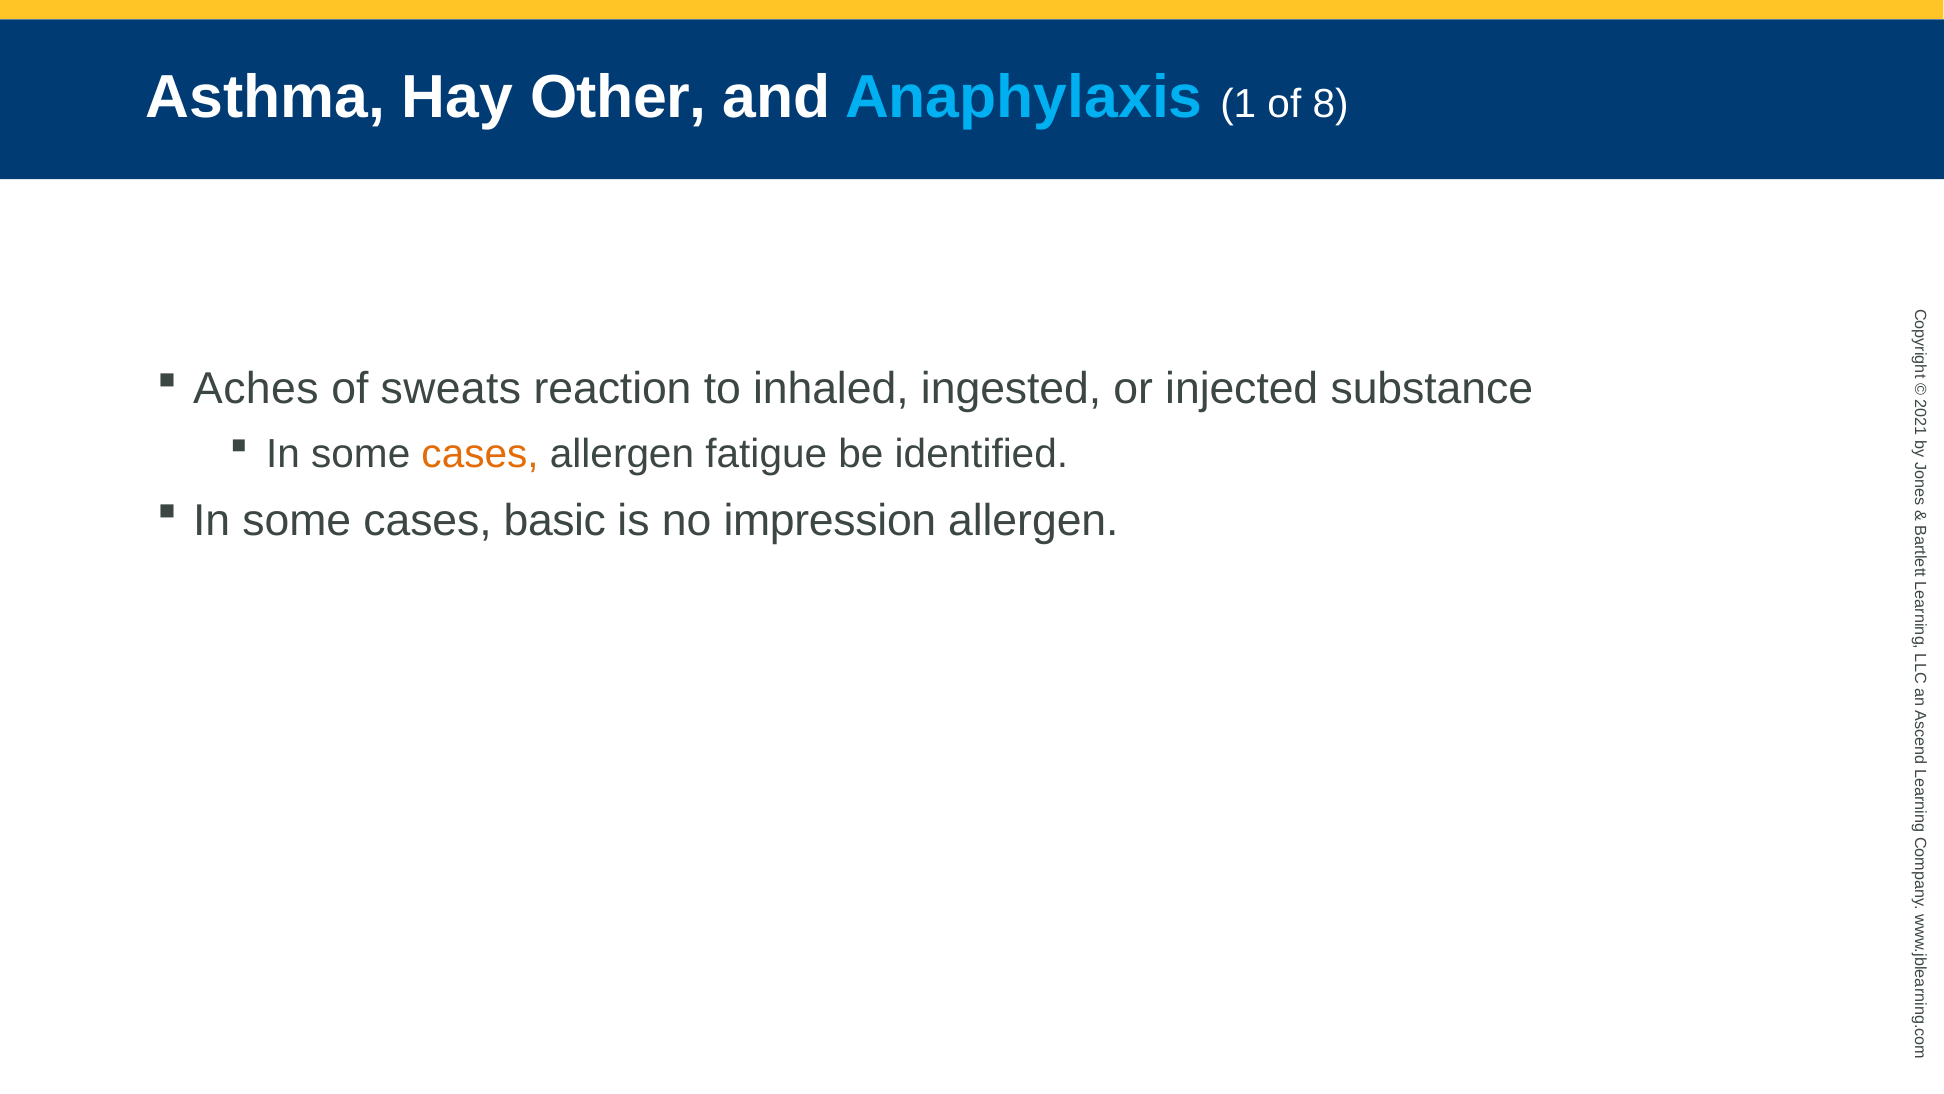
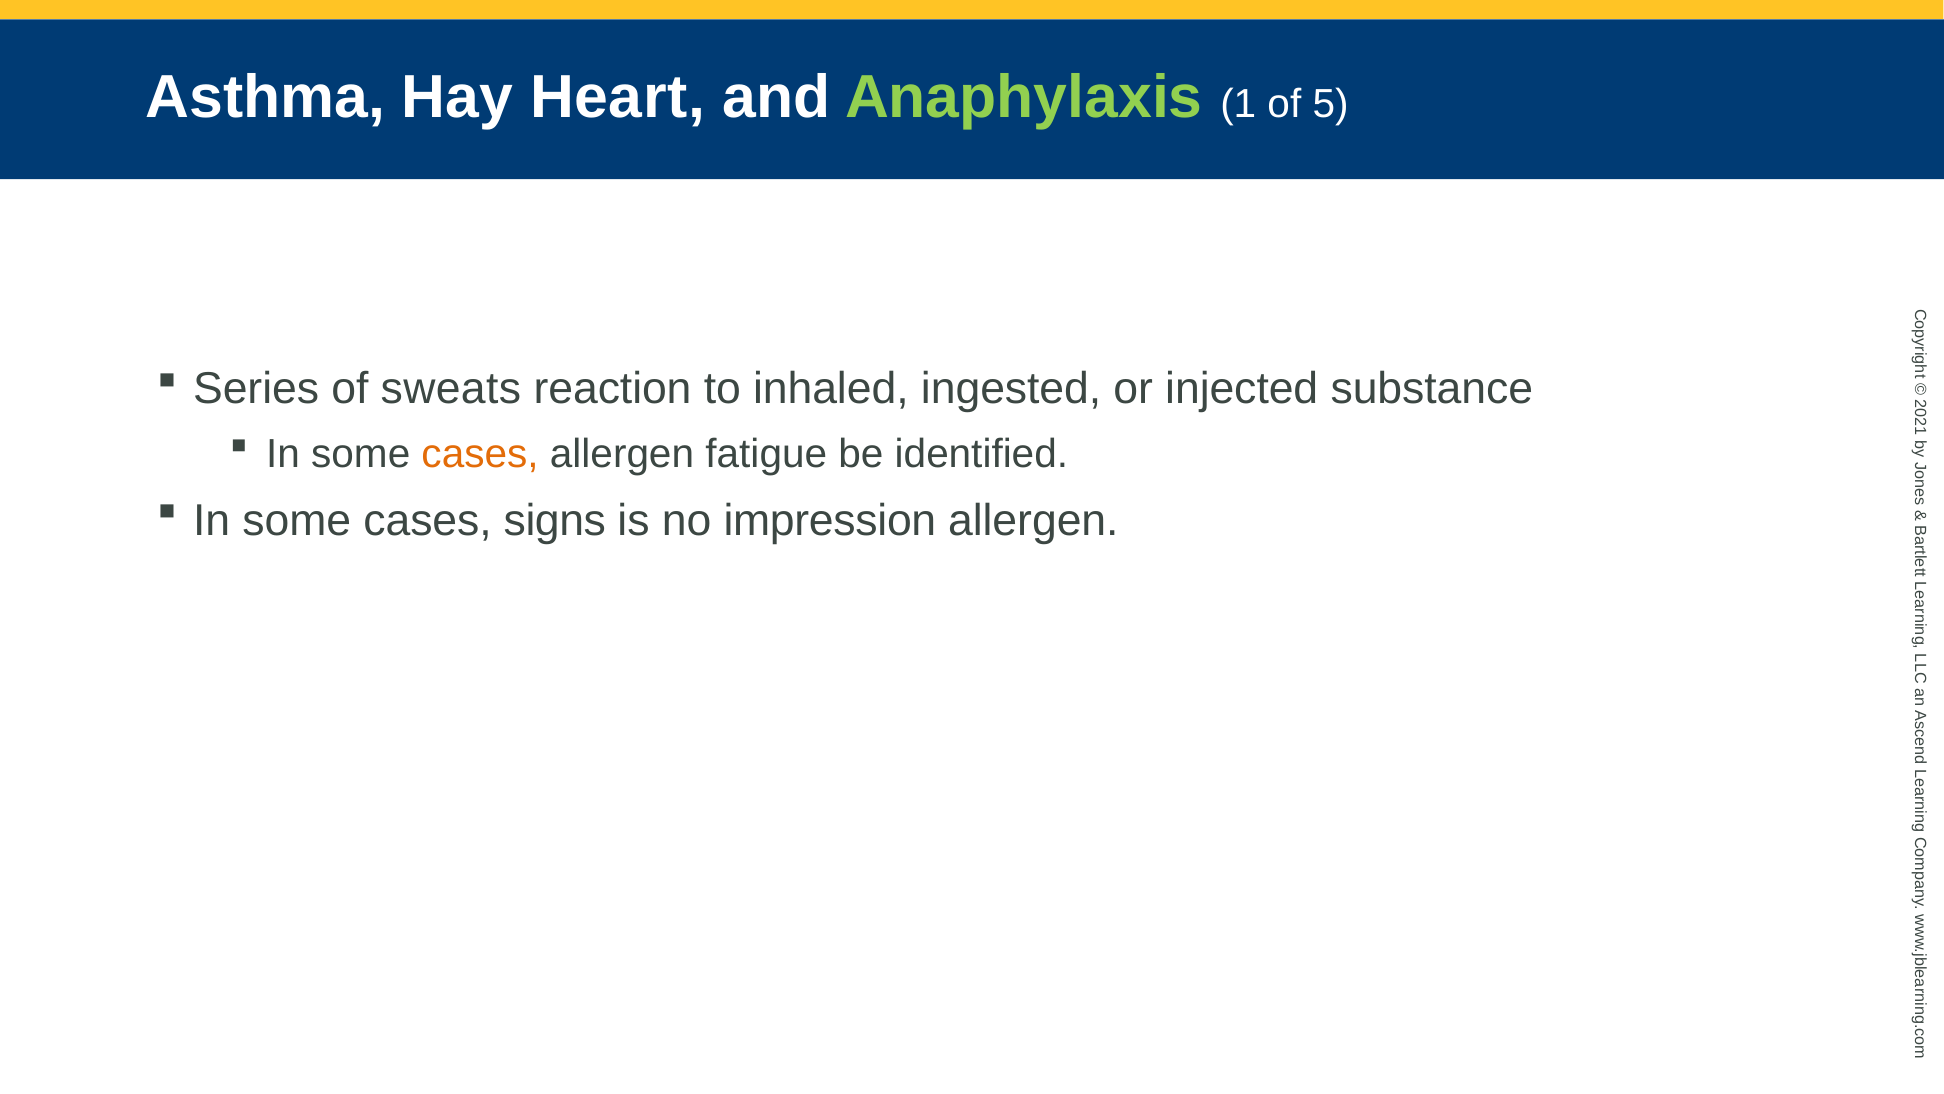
Other: Other -> Heart (618, 98)
Anaphylaxis colour: light blue -> light green (1024, 98)
8: 8 -> 5 (1331, 104)
Aches: Aches -> Series (256, 388)
basic: basic -> signs (555, 520)
